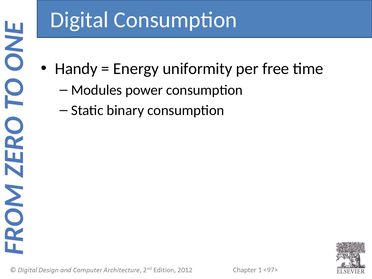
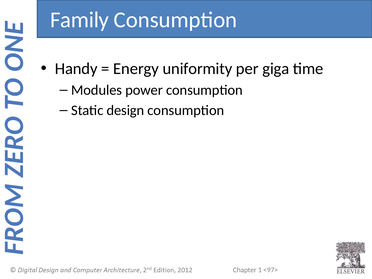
Digital: Digital -> Family (80, 20)
free: free -> giga (276, 69)
binary: binary -> design (125, 110)
